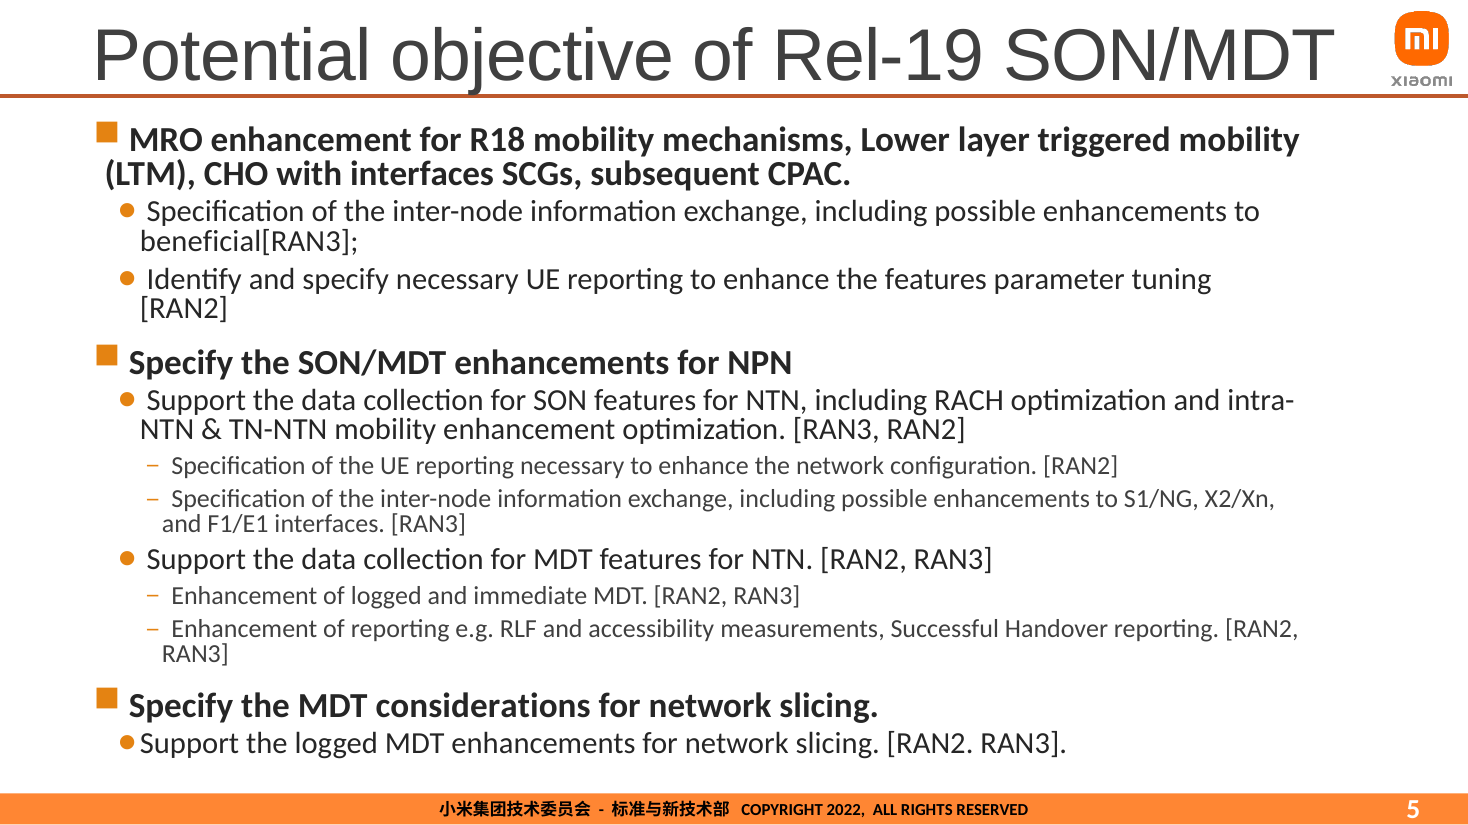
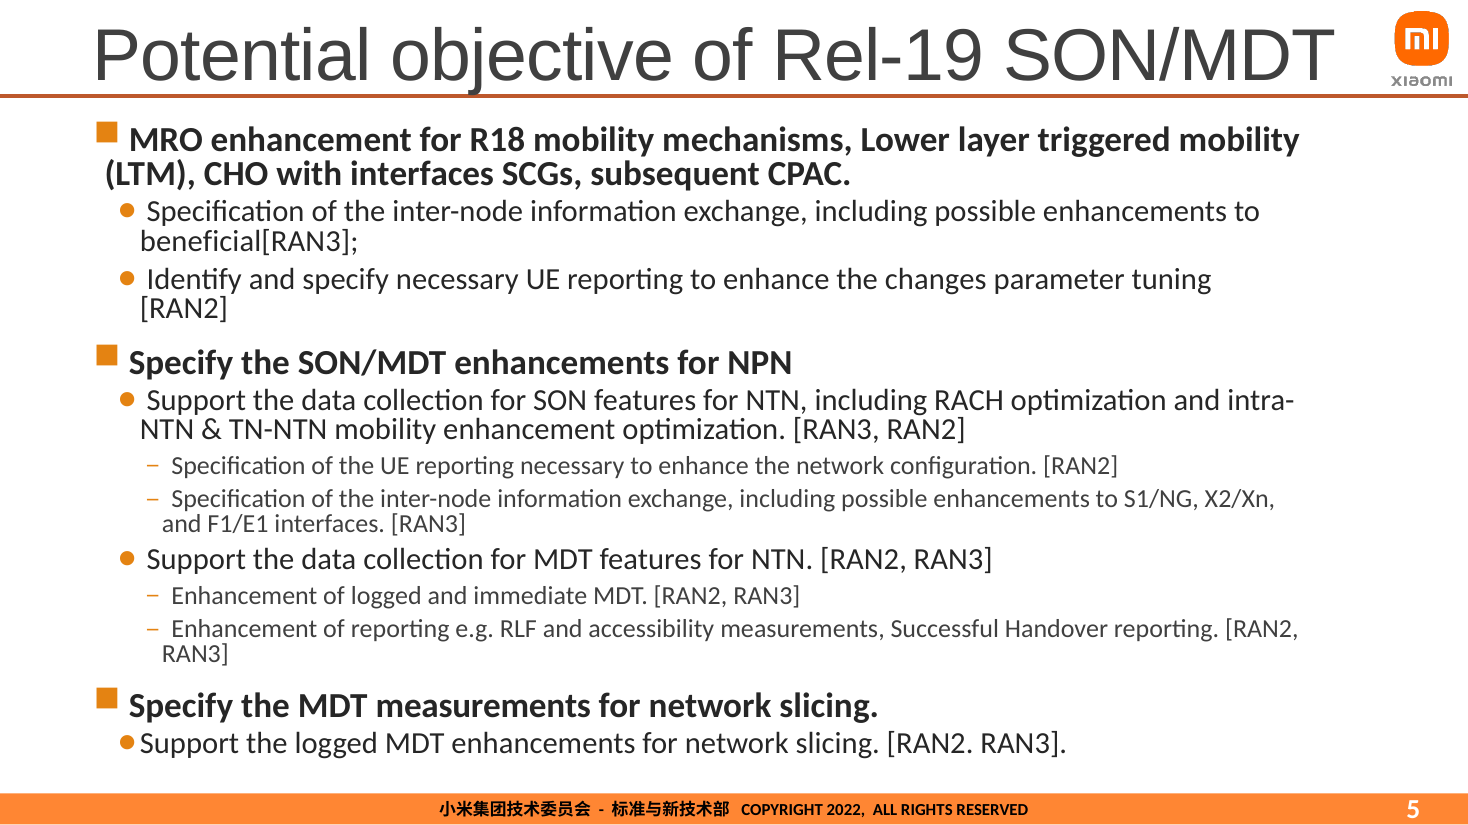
the features: features -> changes (936, 279)
MDT considerations: considerations -> measurements (483, 706)
